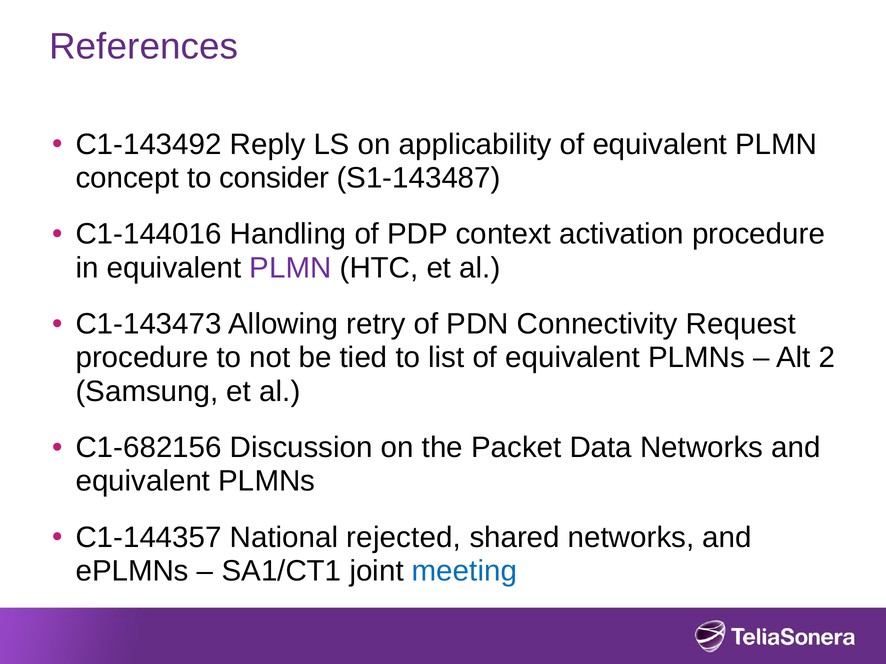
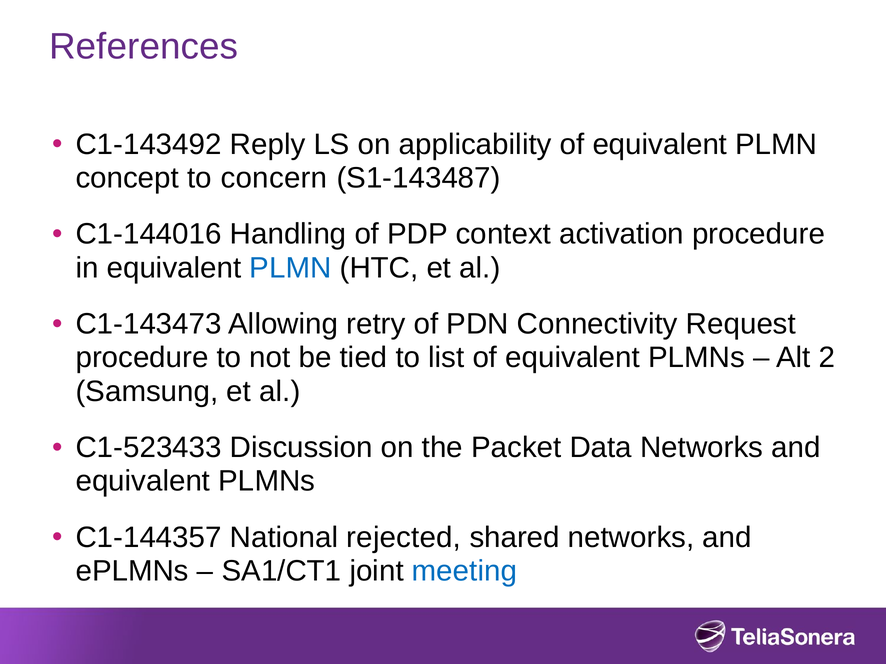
consider: consider -> concern (274, 178)
PLMN colour: purple -> blue (290, 268)
C1-682156: C1-682156 -> C1-523433 (149, 448)
